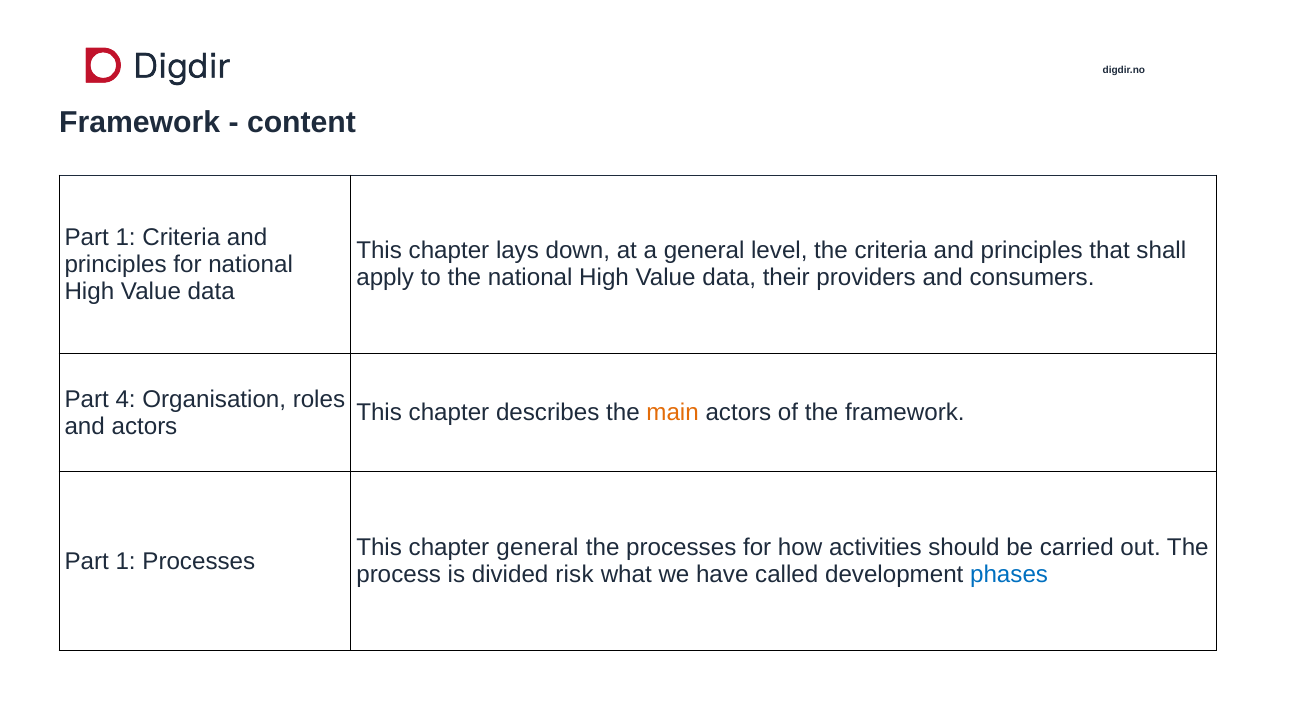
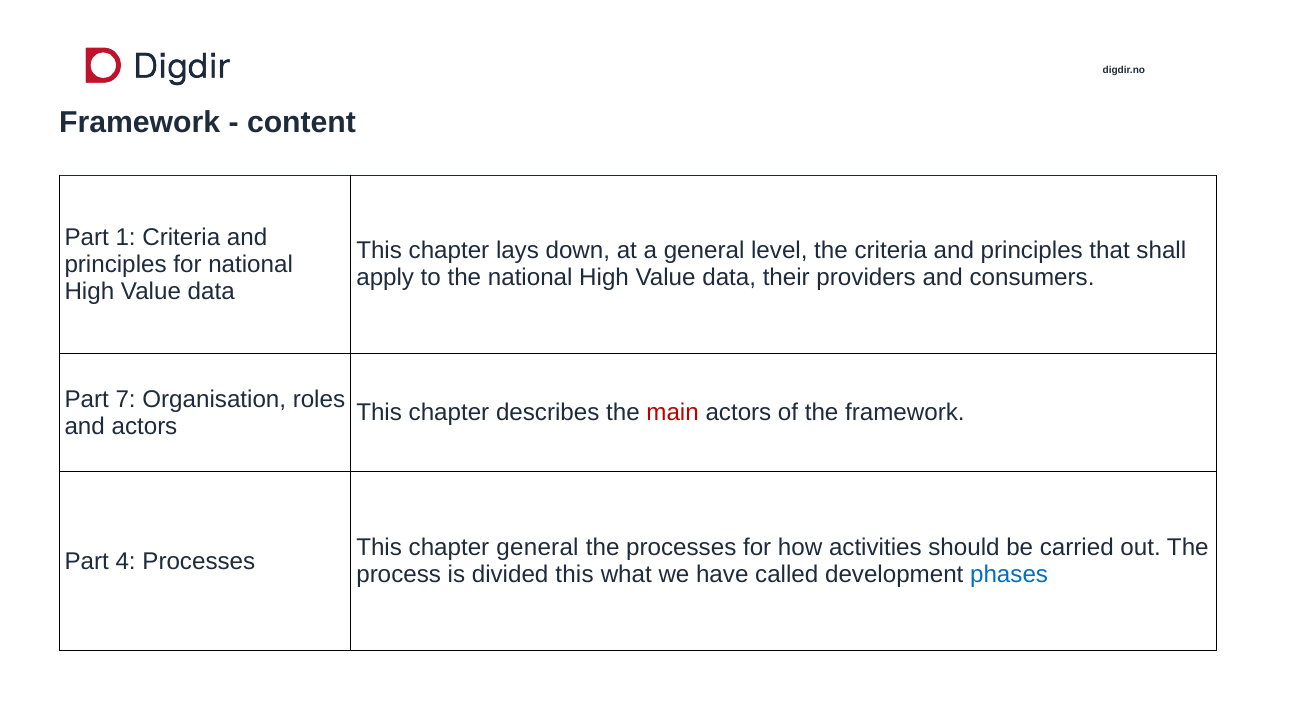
4: 4 -> 7 (126, 400)
main colour: orange -> red (673, 413)
1: 1 -> 4 (126, 561)
divided risk: risk -> this (574, 575)
